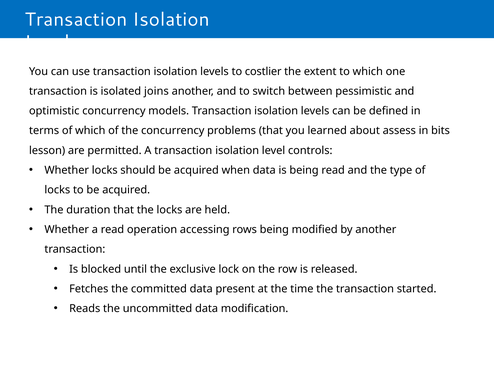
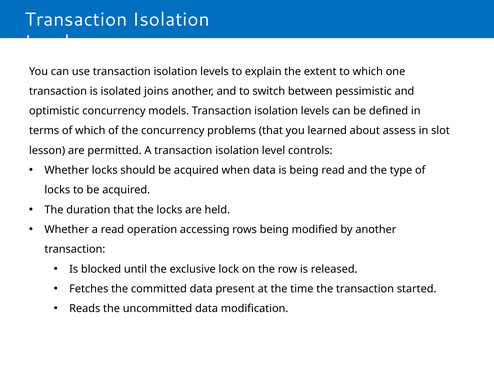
costlier: costlier -> explain (263, 71)
bits: bits -> slot (440, 131)
